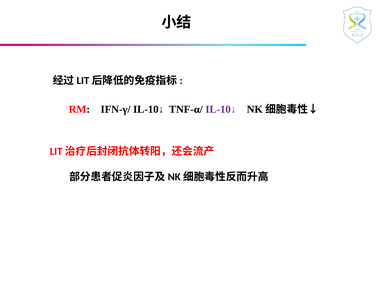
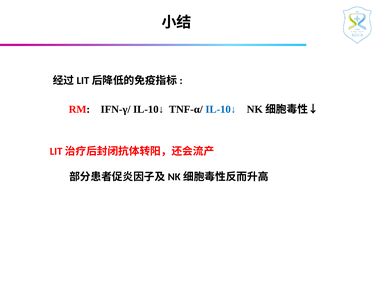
IL-10↓ colour: purple -> blue (221, 109)
